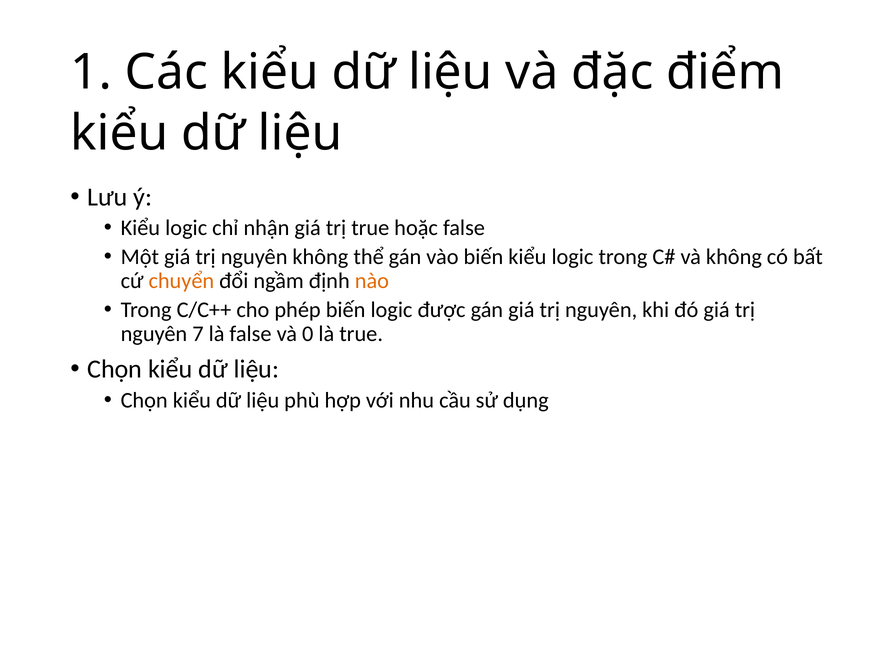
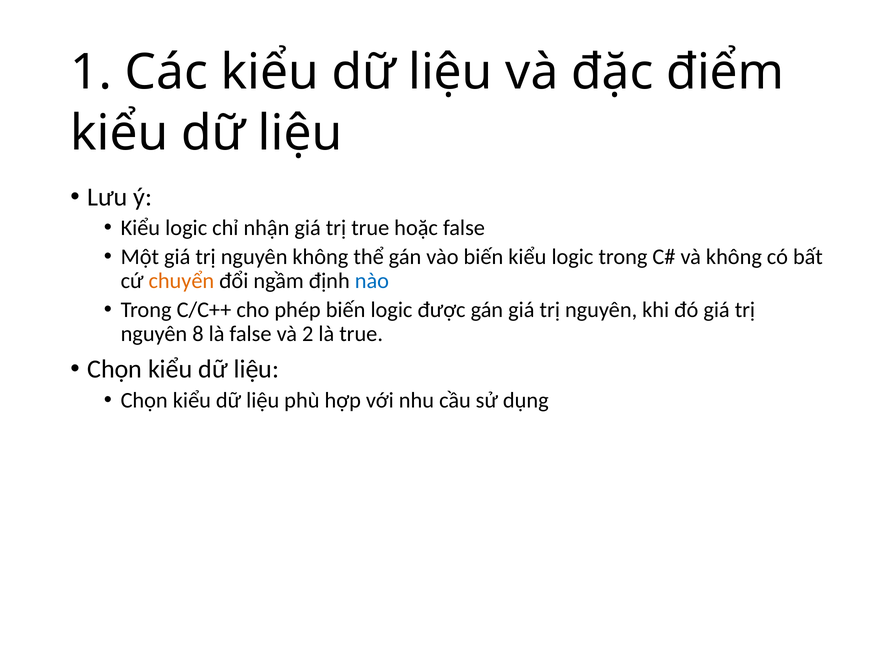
nào colour: orange -> blue (372, 281)
7: 7 -> 8 (198, 334)
0: 0 -> 2 (308, 334)
